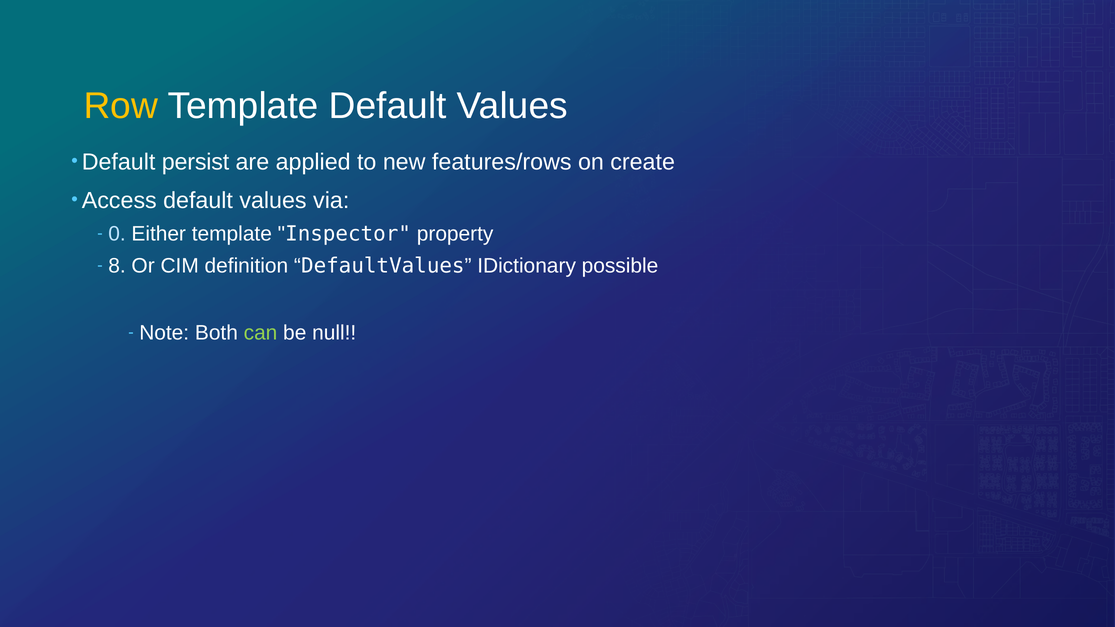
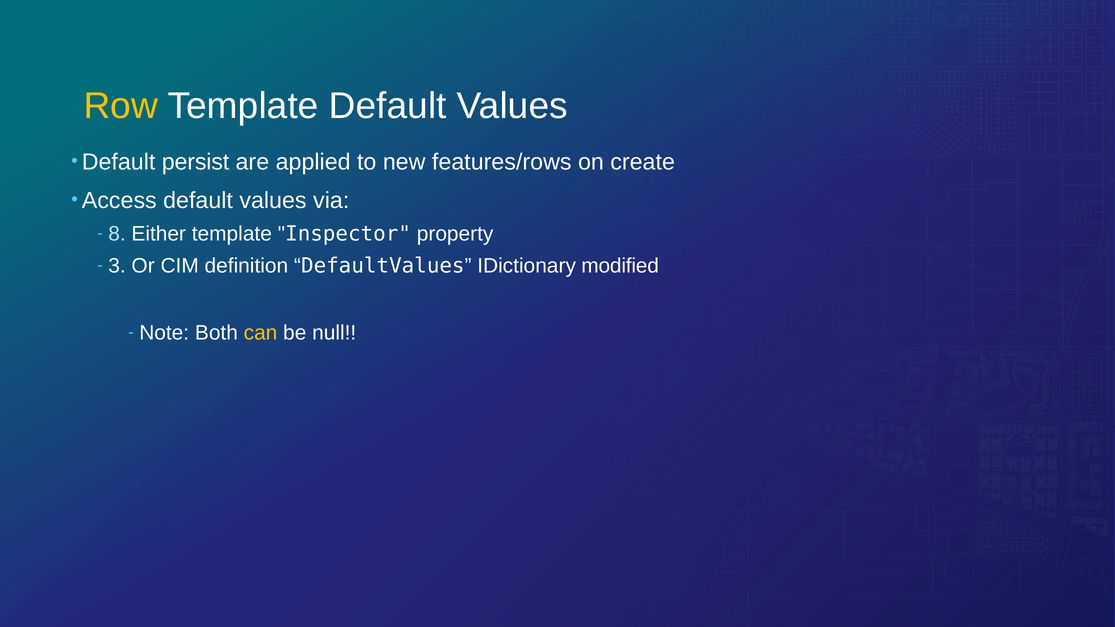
0: 0 -> 8 (117, 234)
8: 8 -> 3 (117, 266)
possible: possible -> modified (620, 266)
can colour: light green -> yellow (261, 333)
